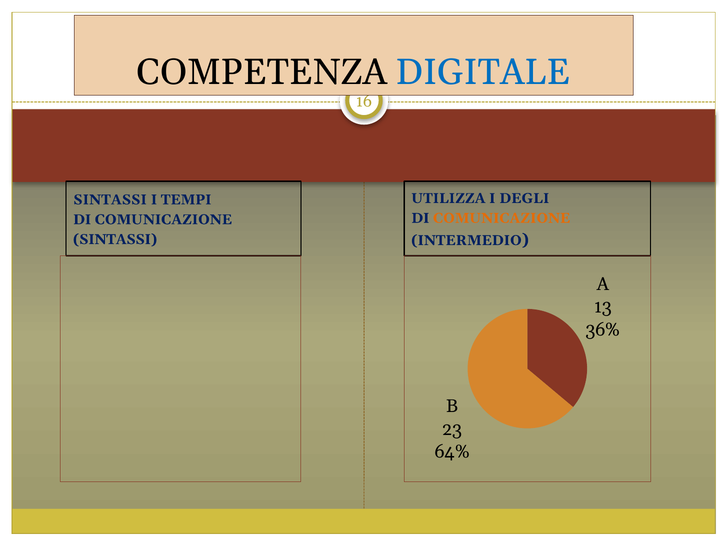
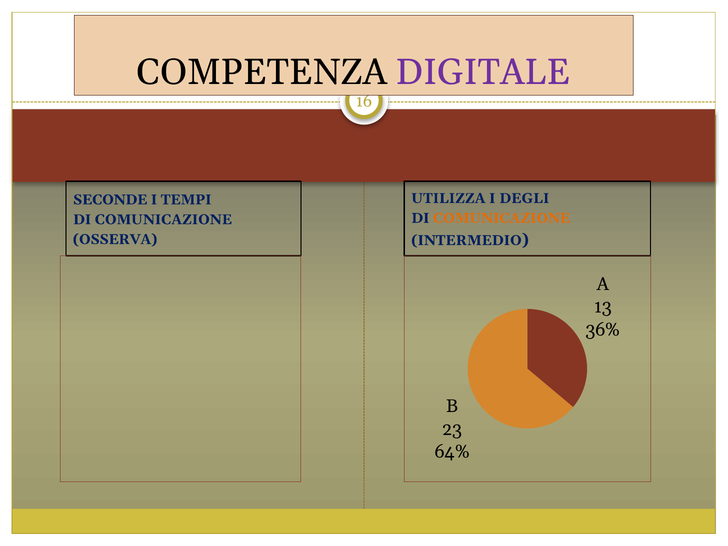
DIGITALE colour: blue -> purple (483, 72)
SINTASSI: SINTASSI -> SECONDE (110, 200)
SINTASSI: SINTASSI -> OSSERVA (115, 239)
